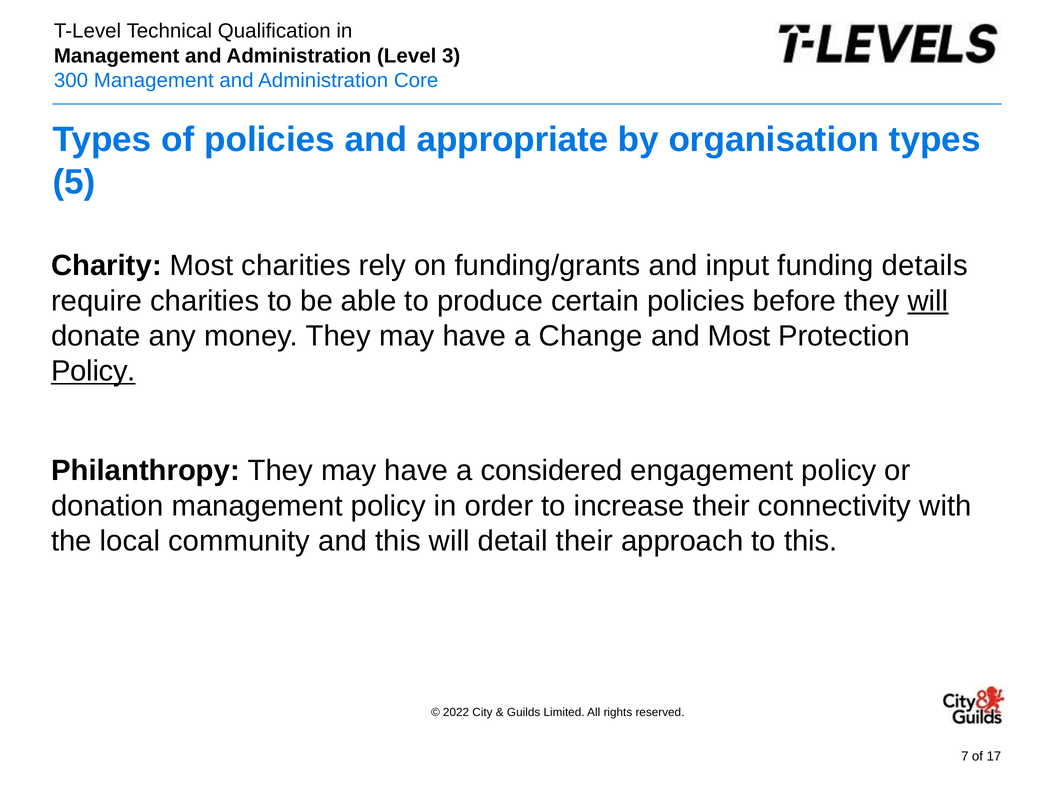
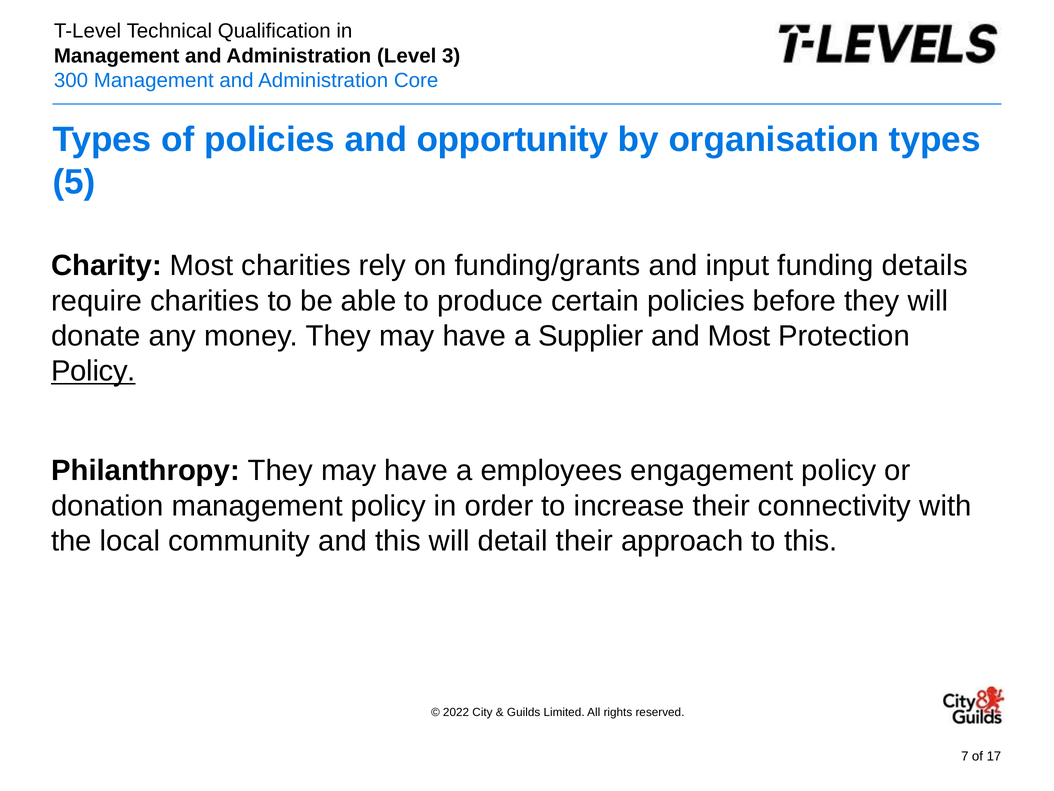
appropriate: appropriate -> opportunity (513, 140)
will underline: present -> none (928, 301)
Change: Change -> Supplier (591, 336)
considered: considered -> employees (551, 470)
